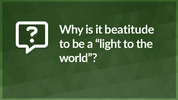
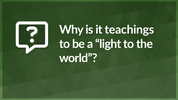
beatitude: beatitude -> teachings (129, 30)
